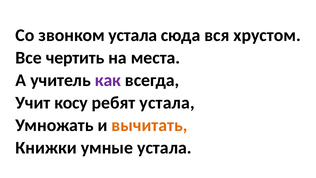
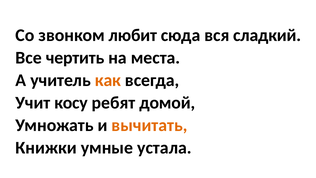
звонком устала: устала -> любит (133, 35)
хрустом: хрустом -> сладкий (267, 35)
как colour: purple -> orange (108, 80)
ребят устала: устала -> домой (167, 103)
